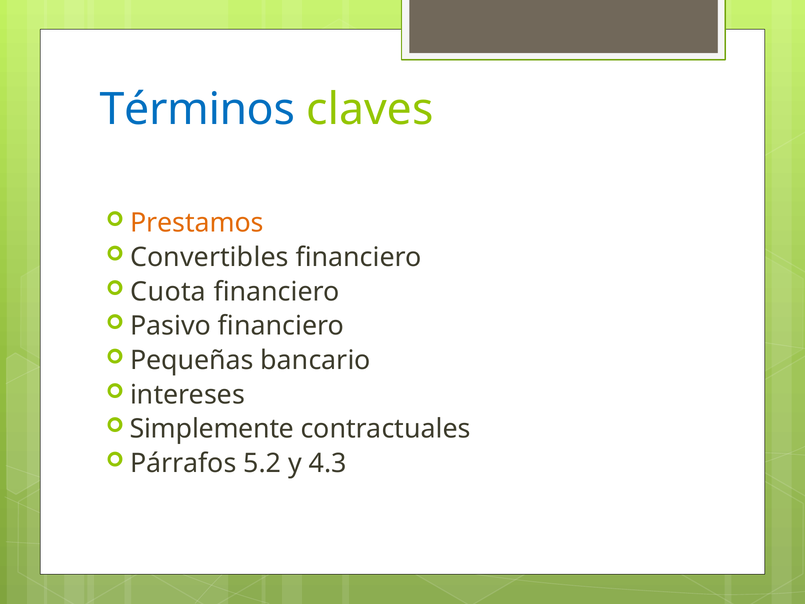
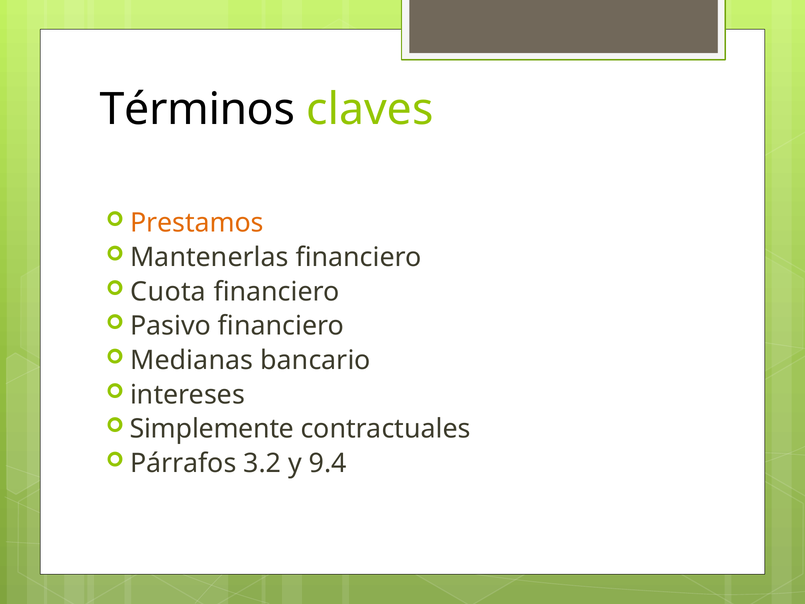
Términos colour: blue -> black (197, 109)
Convertibles: Convertibles -> Mantenerlas (209, 257)
Pequeñas: Pequeñas -> Medianas (192, 360)
5.2: 5.2 -> 3.2 (262, 463)
4.3: 4.3 -> 9.4 (328, 463)
